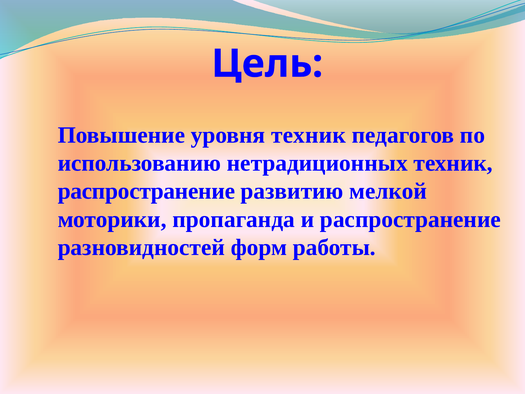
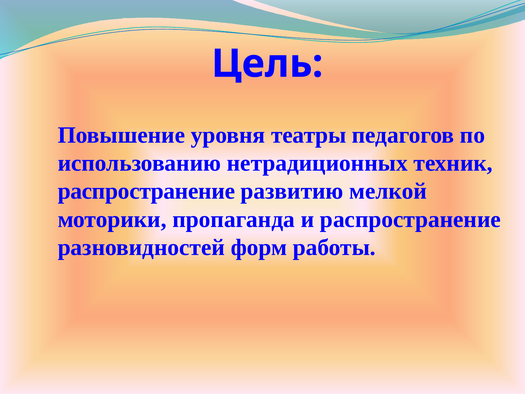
уровня техник: техник -> театры (309, 135)
